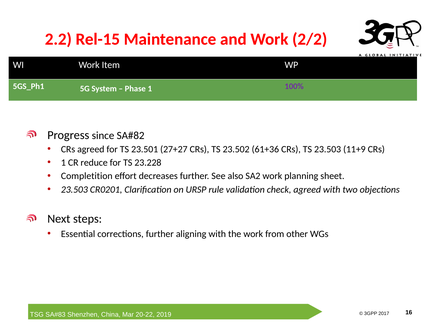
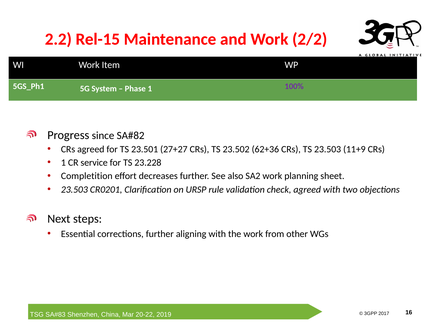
61+36: 61+36 -> 62+36 (265, 149)
reduce: reduce -> service (94, 163)
